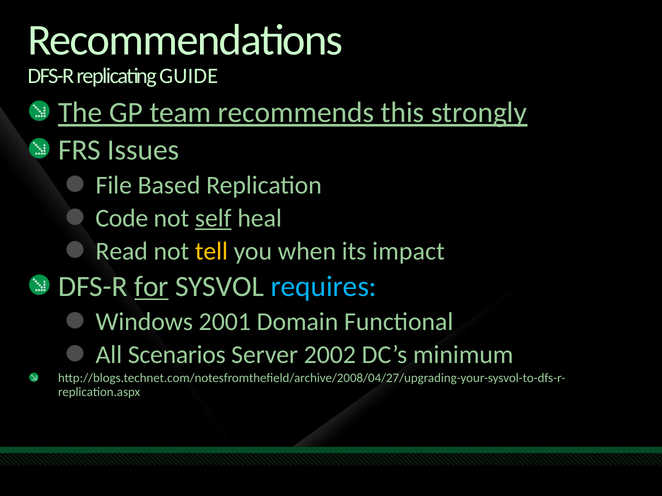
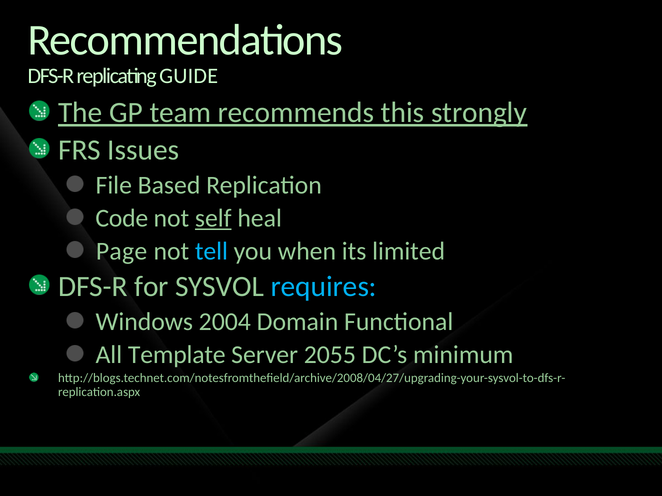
Read: Read -> Page (122, 251)
tell colour: yellow -> light blue (211, 251)
impact: impact -> limited (409, 251)
for underline: present -> none (151, 287)
2001: 2001 -> 2004 (225, 322)
Scenarios: Scenarios -> Template (177, 355)
2002: 2002 -> 2055 (330, 355)
